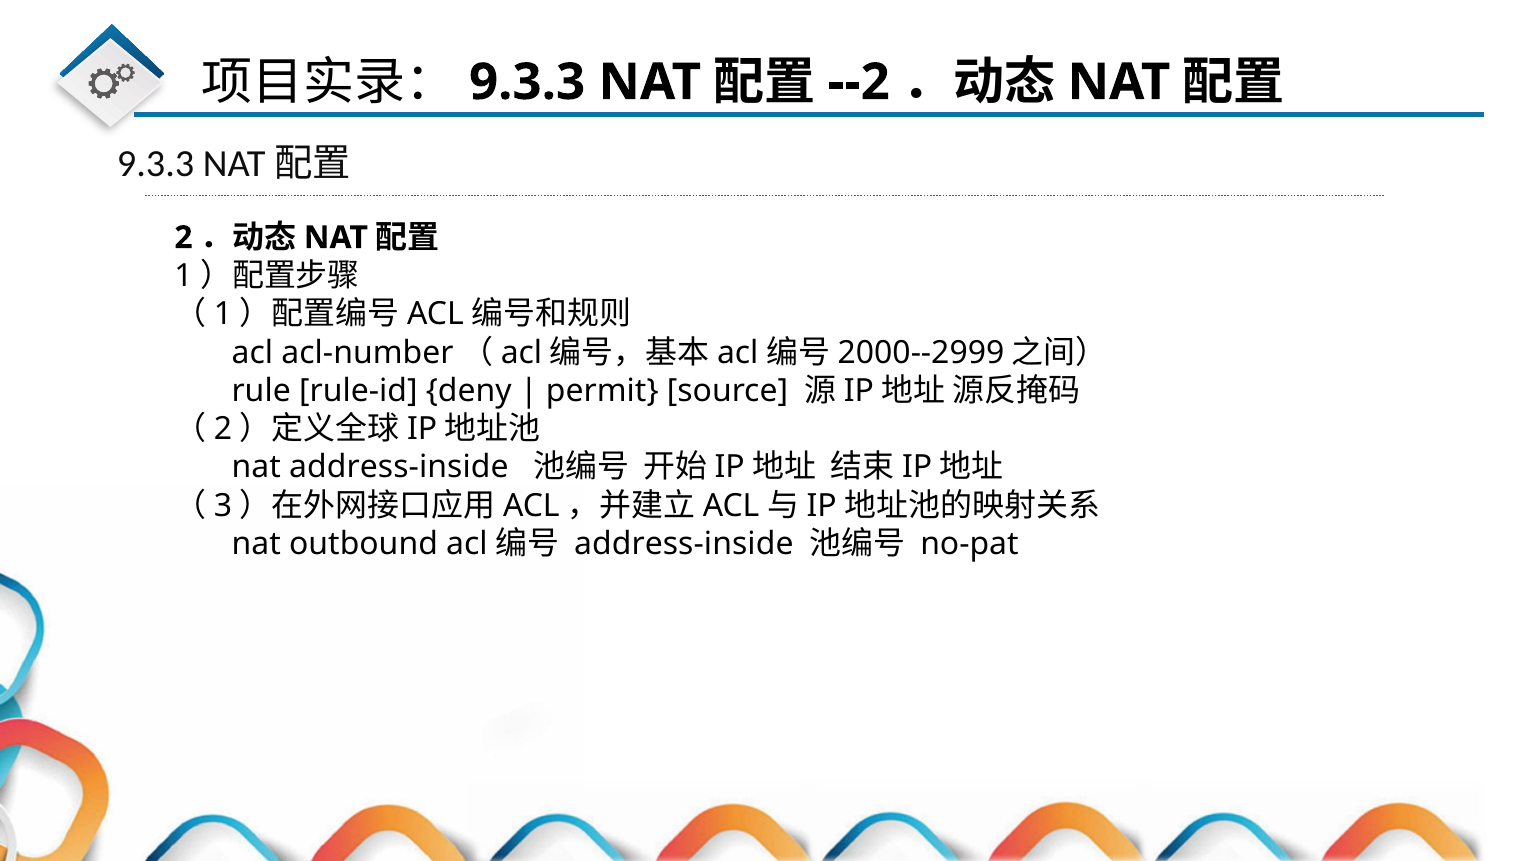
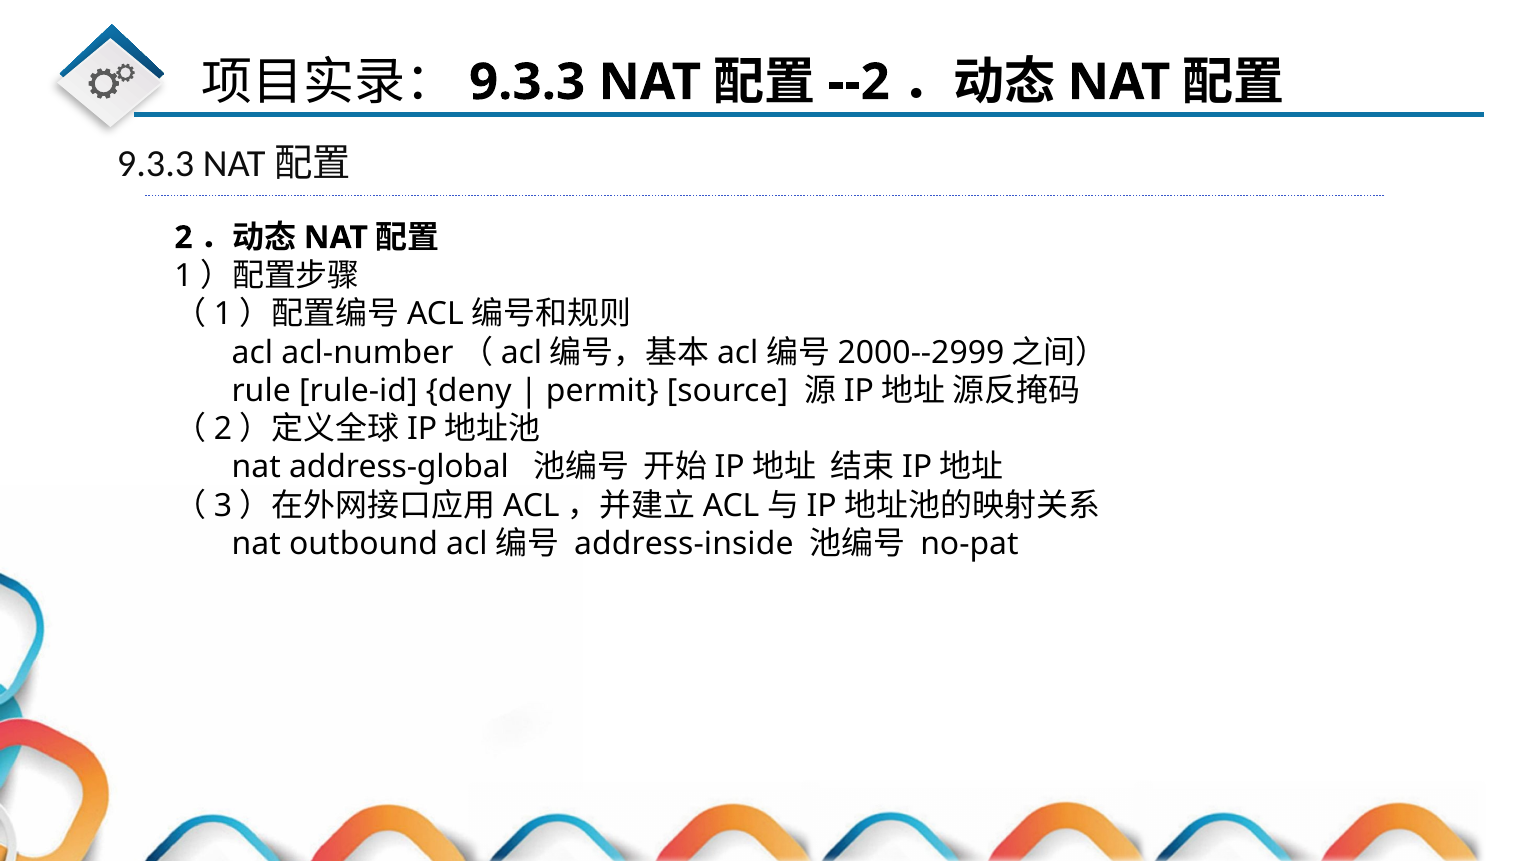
nat address-inside: address-inside -> address-global (399, 467)
